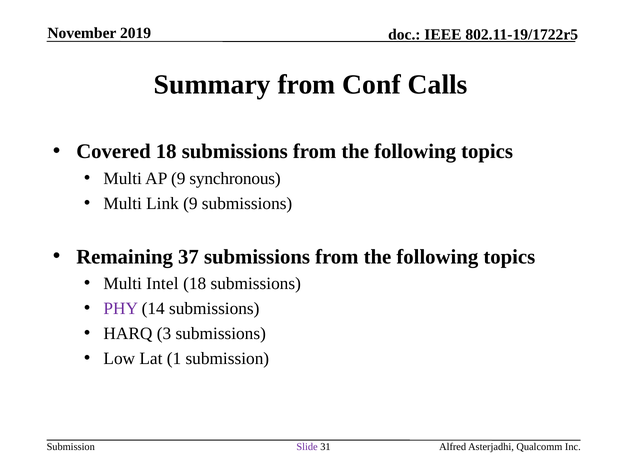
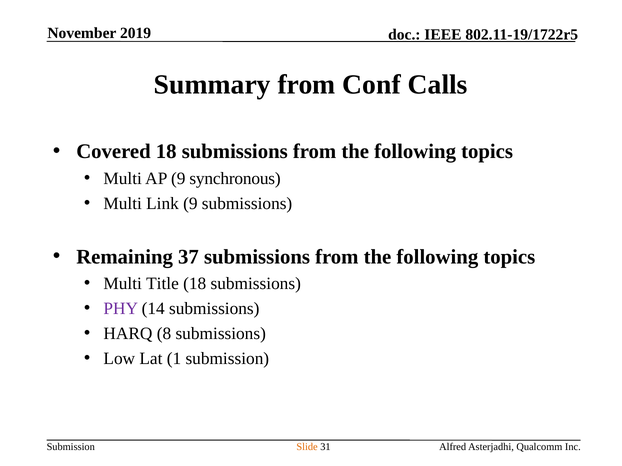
Intel: Intel -> Title (162, 284)
3: 3 -> 8 (164, 334)
Slide colour: purple -> orange (307, 447)
